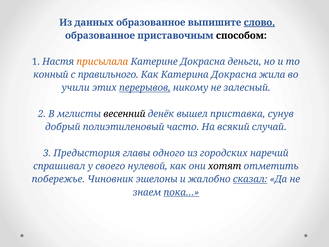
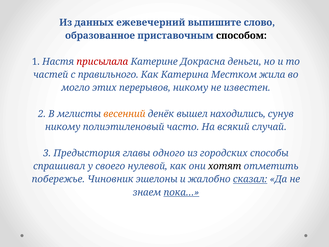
данных образованное: образованное -> ежевечерний (151, 22)
слово underline: present -> none (259, 22)
присылала colour: orange -> red (102, 62)
конный: конный -> частей (51, 75)
Катерина Докрасна: Докрасна -> Местком (234, 75)
учили: учили -> могло (76, 88)
перерывов underline: present -> none (145, 88)
залесный: залесный -> известен (247, 88)
весенний colour: black -> orange (124, 114)
приставка: приставка -> находились (238, 114)
добрый: добрый -> никому (63, 127)
наречий: наречий -> способы (269, 153)
